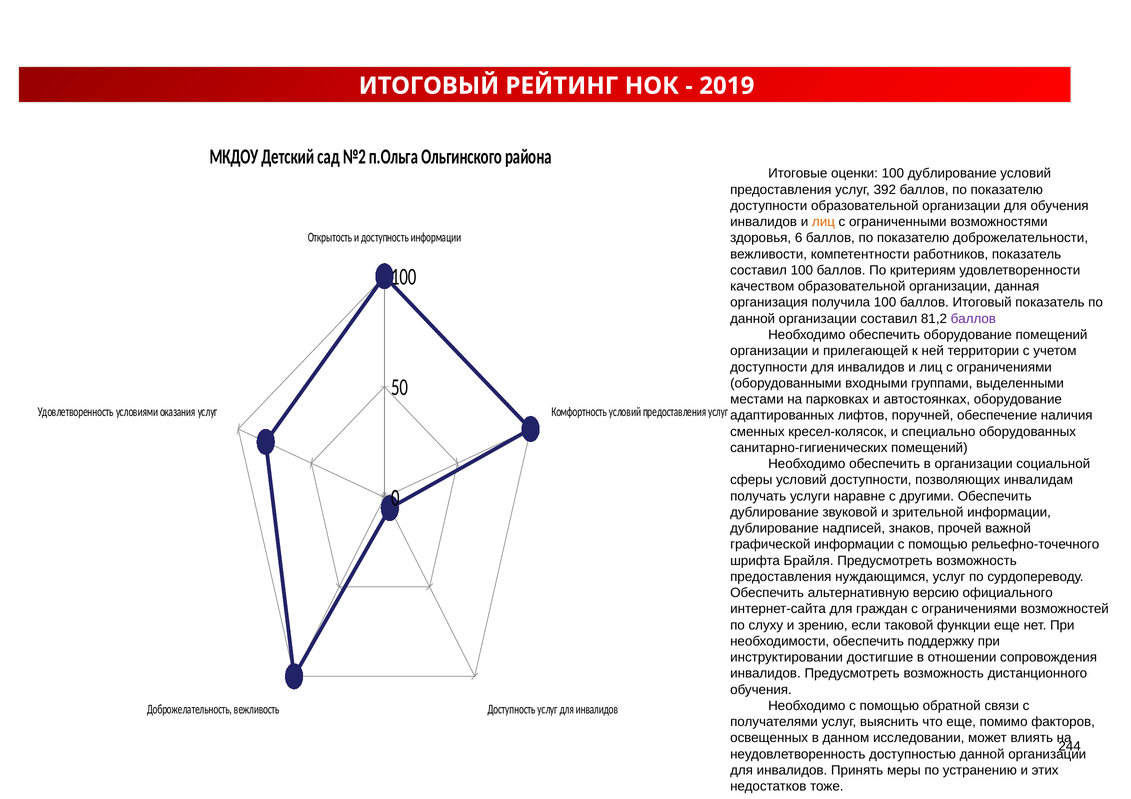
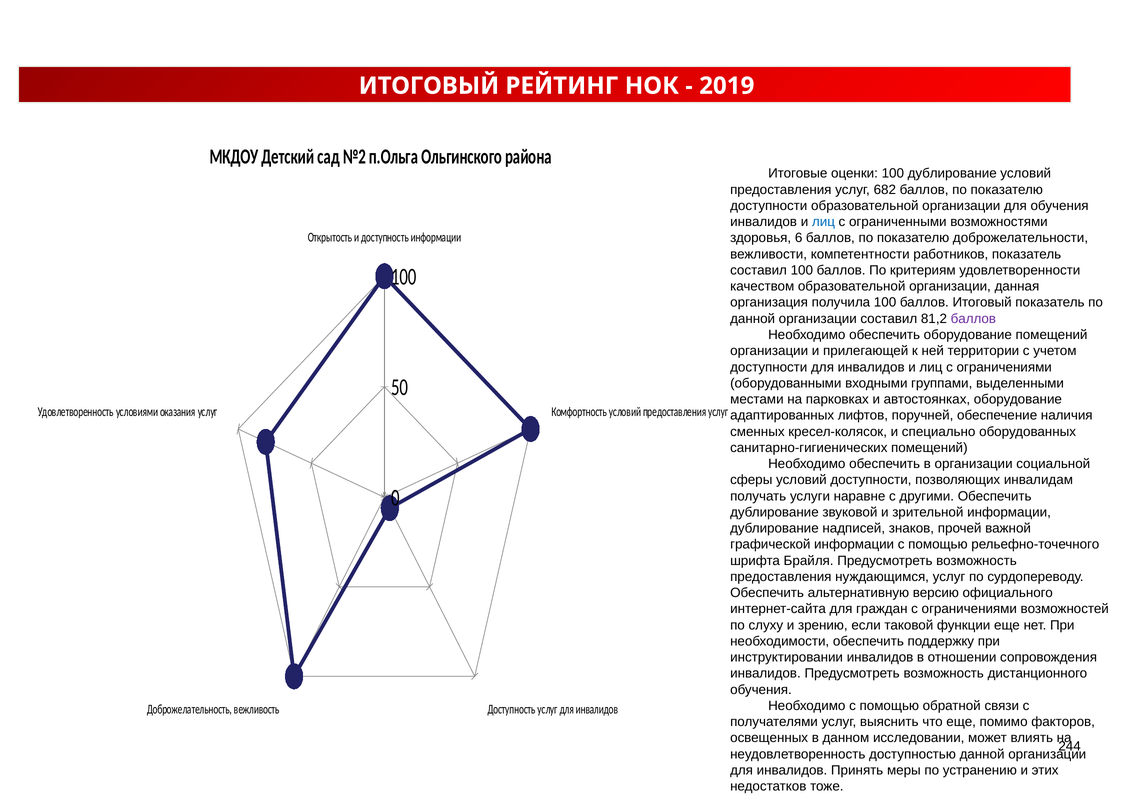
392: 392 -> 682 (885, 190)
лиц colour: orange -> blue (823, 222)
инструктировании достигшие: достигшие -> инвалидов (880, 658)
